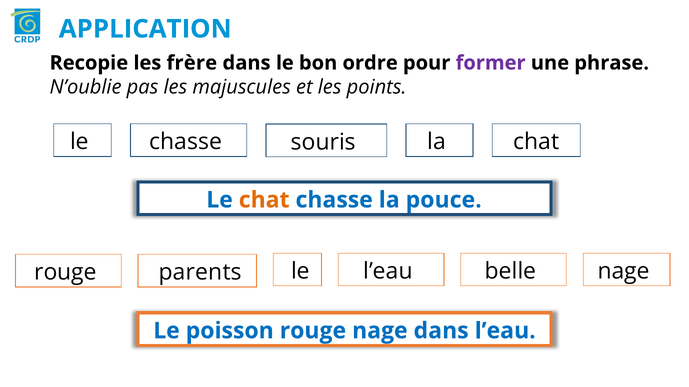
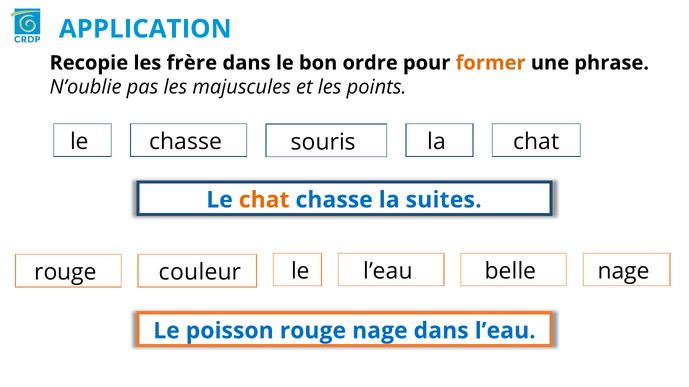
former colour: purple -> orange (491, 63)
pouce: pouce -> suites (444, 200)
parents: parents -> couleur (200, 273)
